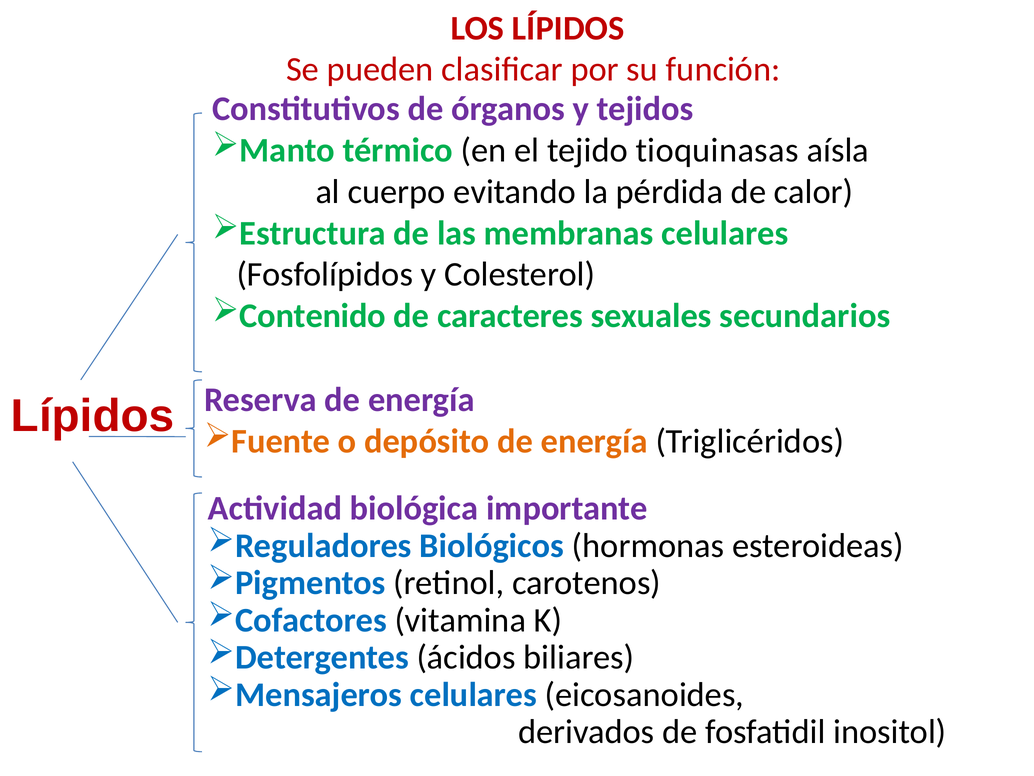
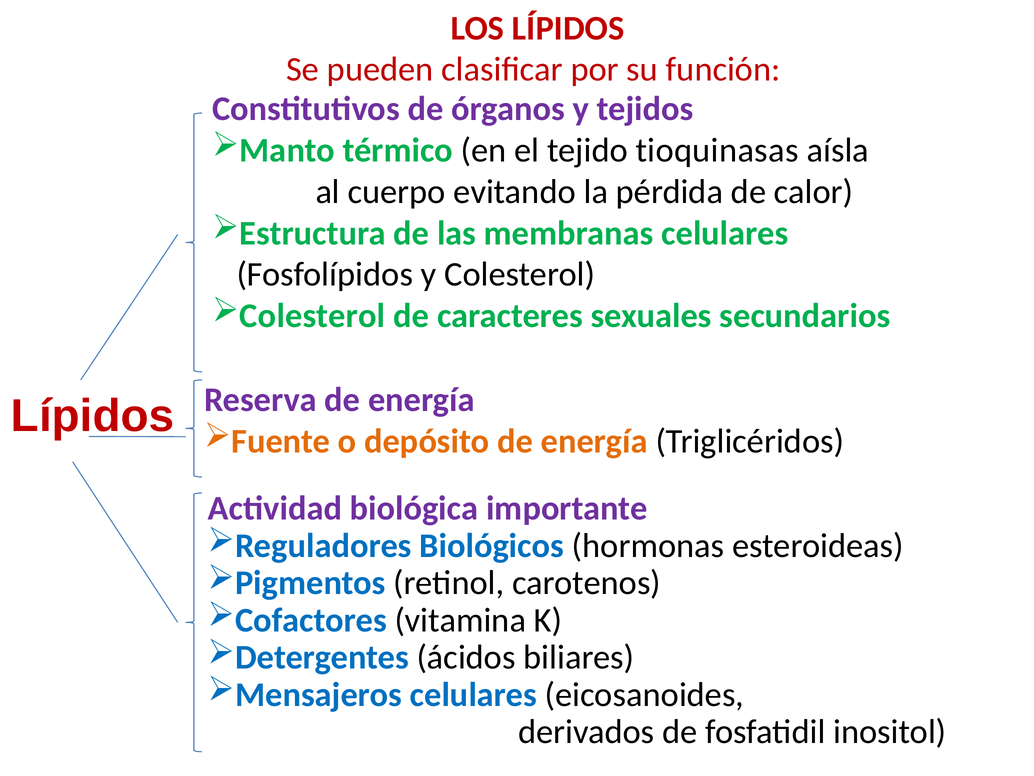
Contenido: Contenido -> Colesterol (312, 316)
